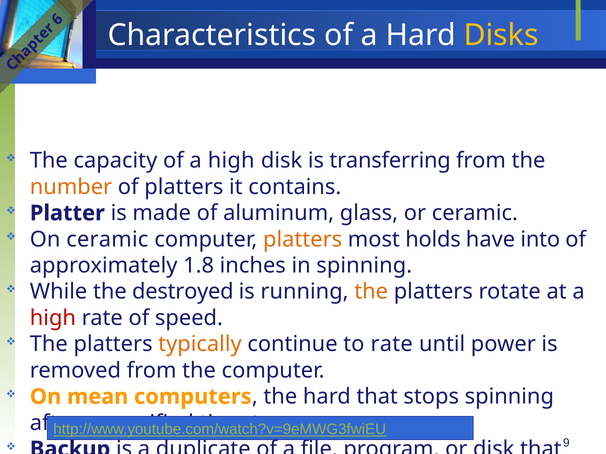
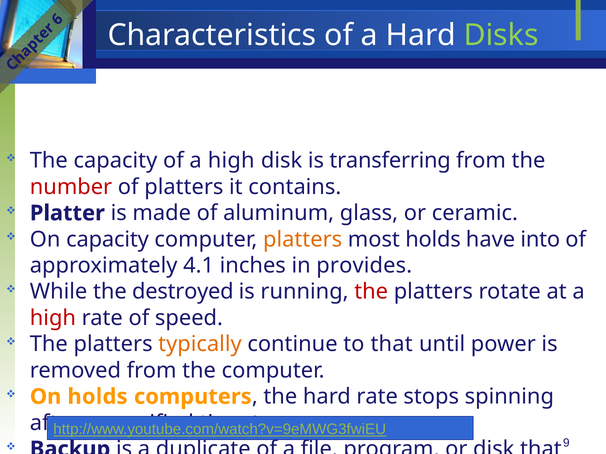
Disks colour: yellow -> light green (501, 35)
number colour: orange -> red (71, 187)
On ceramic: ceramic -> capacity (108, 240)
1.8: 1.8 -> 4.1 (199, 266)
in spinning: spinning -> provides (364, 266)
the colour: orange -> red (371, 292)
to rate: rate -> that (392, 345)
On mean: mean -> holds (98, 397)
hard that: that -> rate (377, 397)
